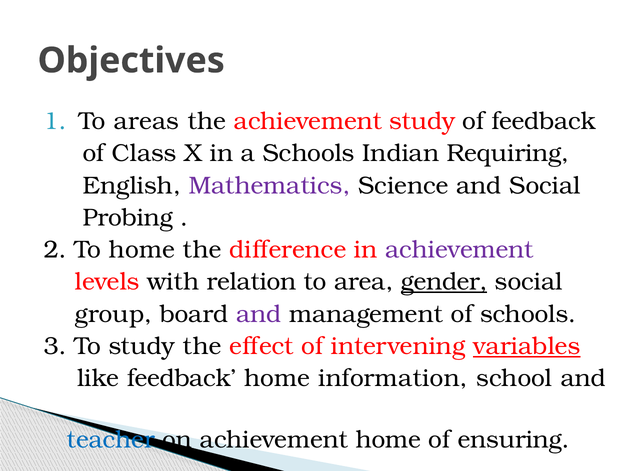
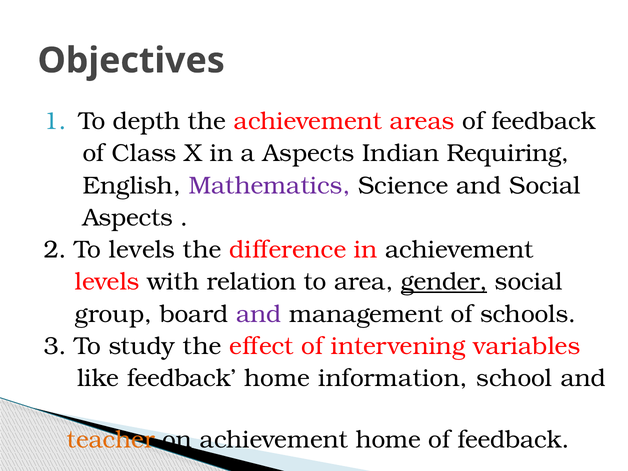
areas: areas -> depth (147, 121)
achievement study: study -> areas (422, 121)
a Schools: Schools -> Aspects (309, 153)
Probing: Probing -> Aspects (128, 218)
To home: home -> levels (142, 250)
achievement colour: purple -> black (459, 250)
variables underline: present -> none (527, 346)
teacher colour: blue -> orange (111, 440)
ensuring: ensuring -> feedback (514, 440)
